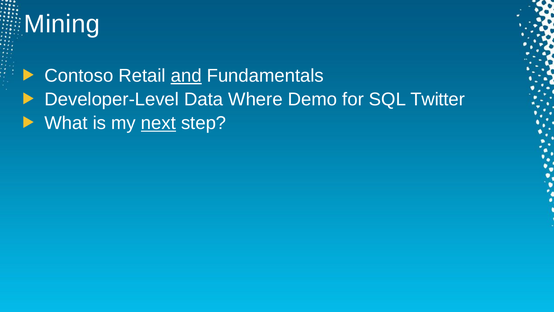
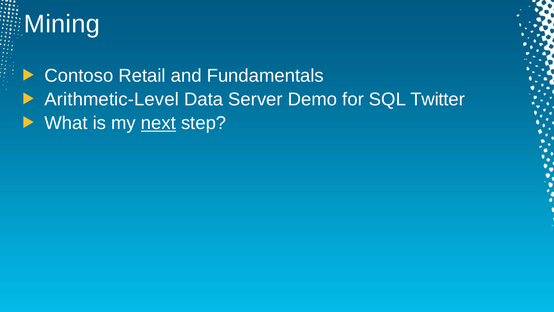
and underline: present -> none (186, 76)
Developer-Level: Developer-Level -> Arithmetic-Level (112, 99)
Where: Where -> Server (255, 99)
